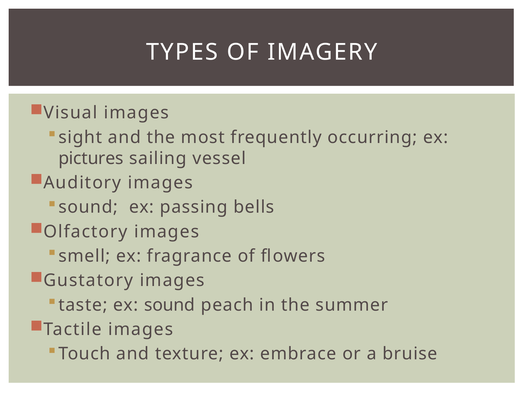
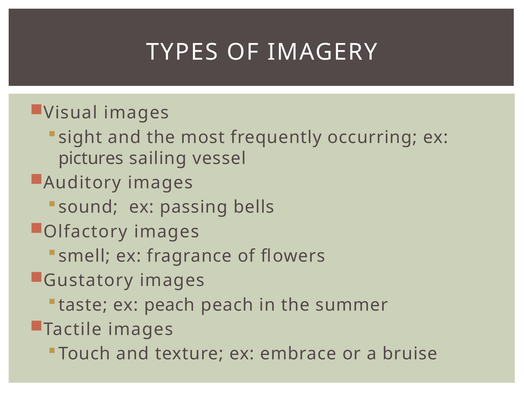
ex sound: sound -> peach (169, 305)
